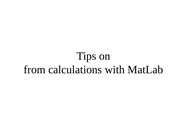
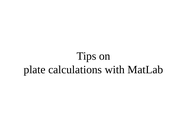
from: from -> plate (35, 70)
